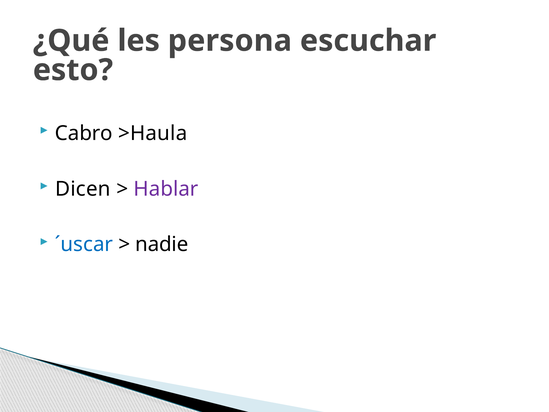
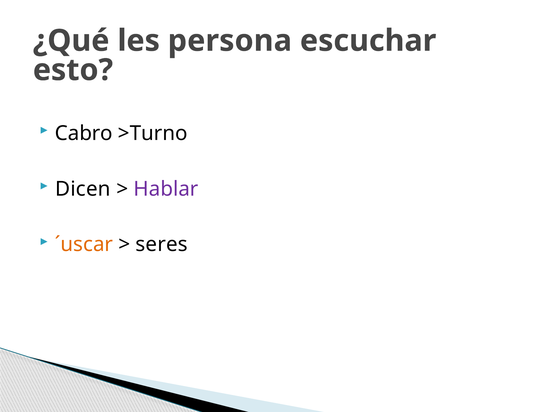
>Haula: >Haula -> >Turno (153, 133)
´uscar colour: blue -> orange (84, 244)
nadie: nadie -> seres (162, 244)
